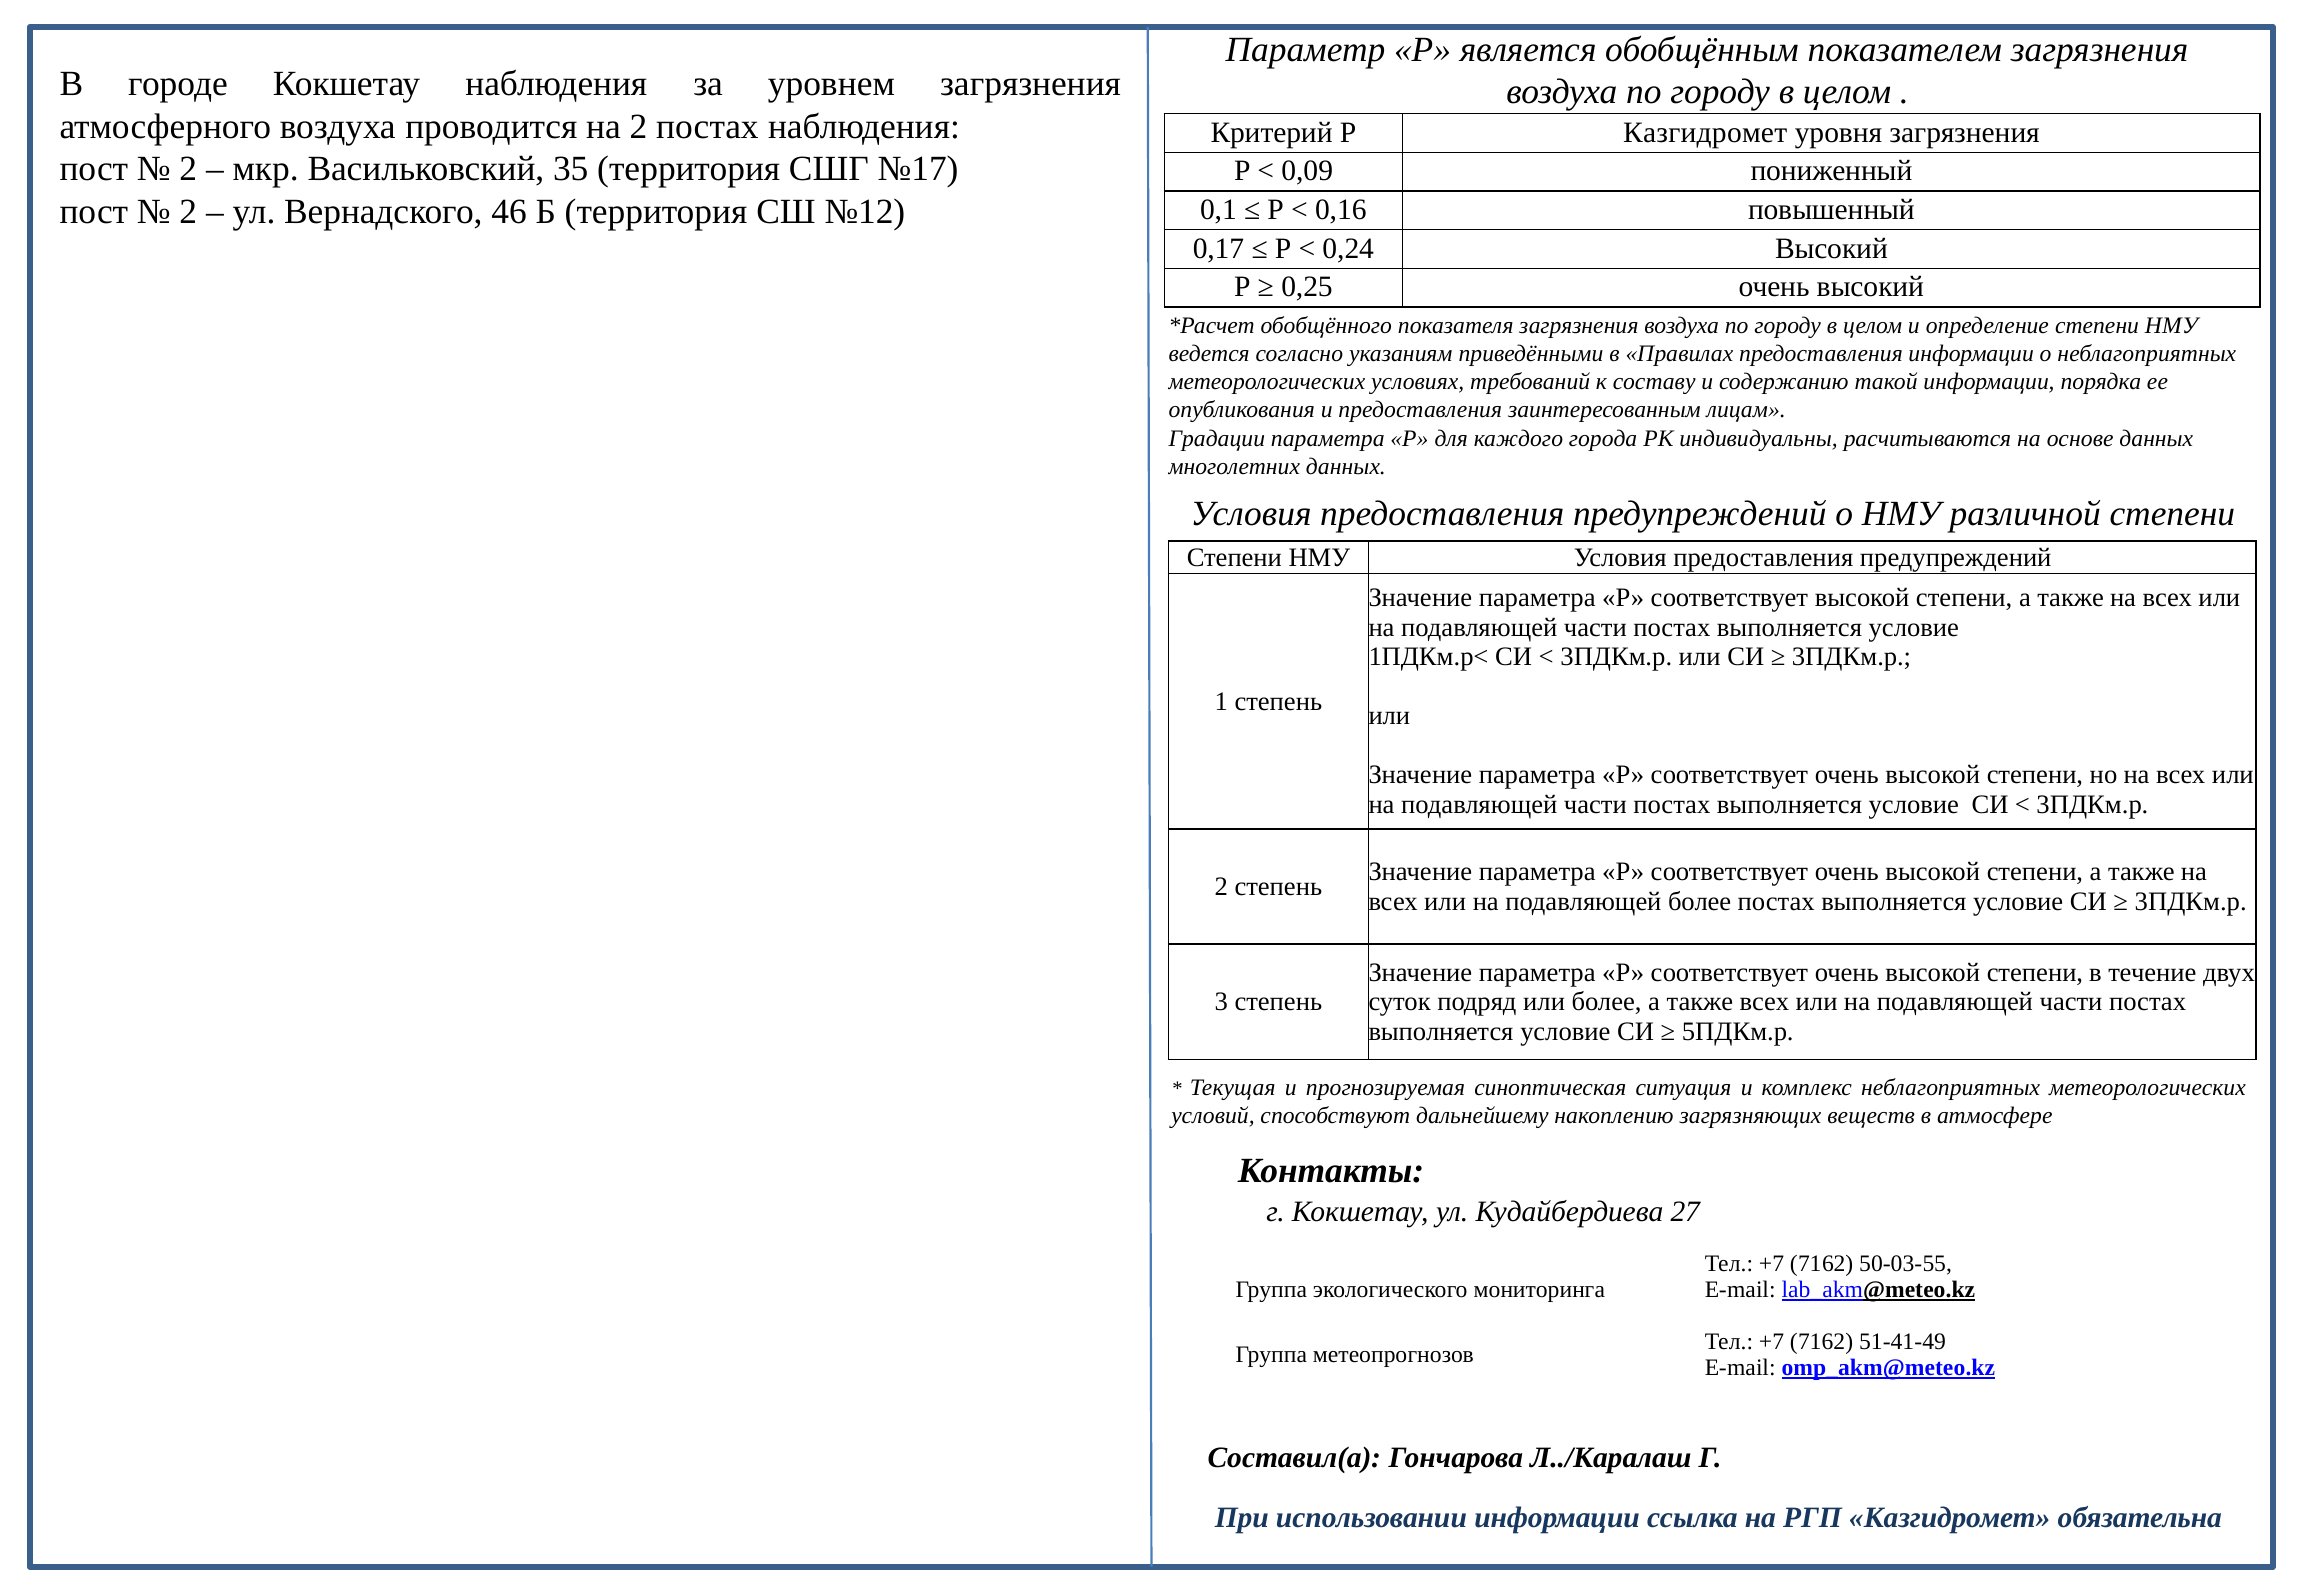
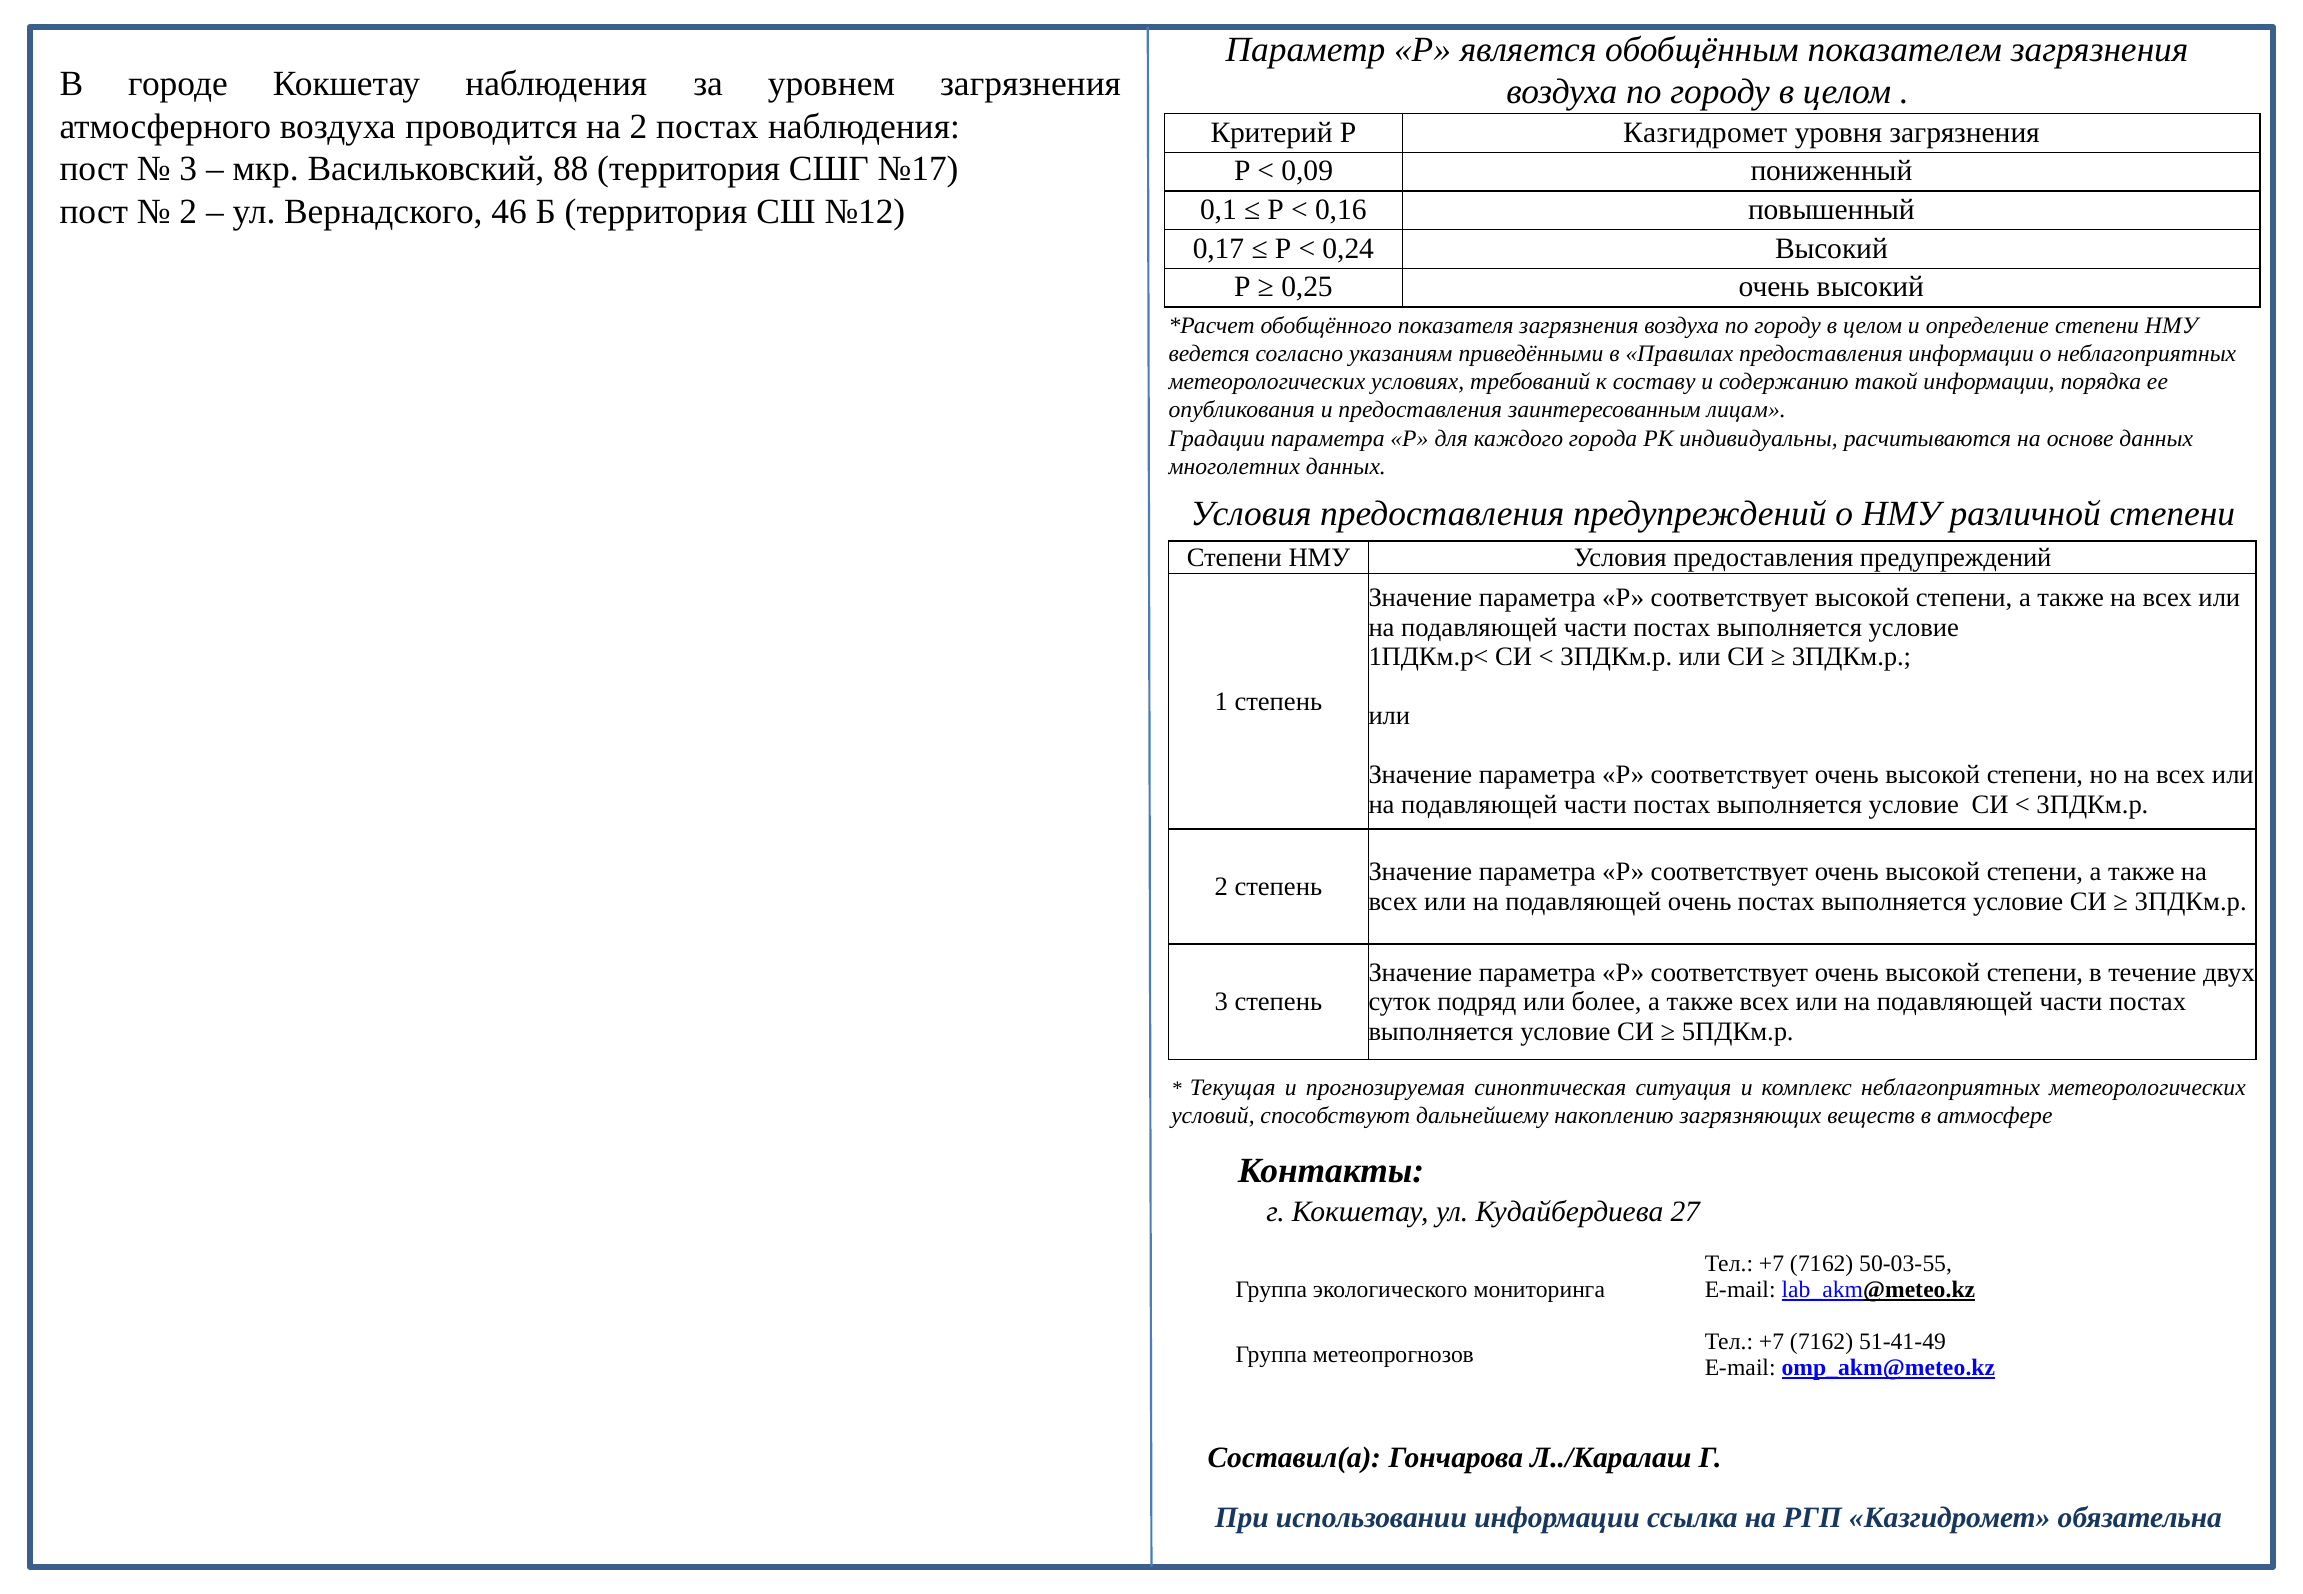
2: 2 -> 3 (188, 169)
35: 35 -> 88 (571, 169)
подавляющей более: более -> очень (1700, 902)
